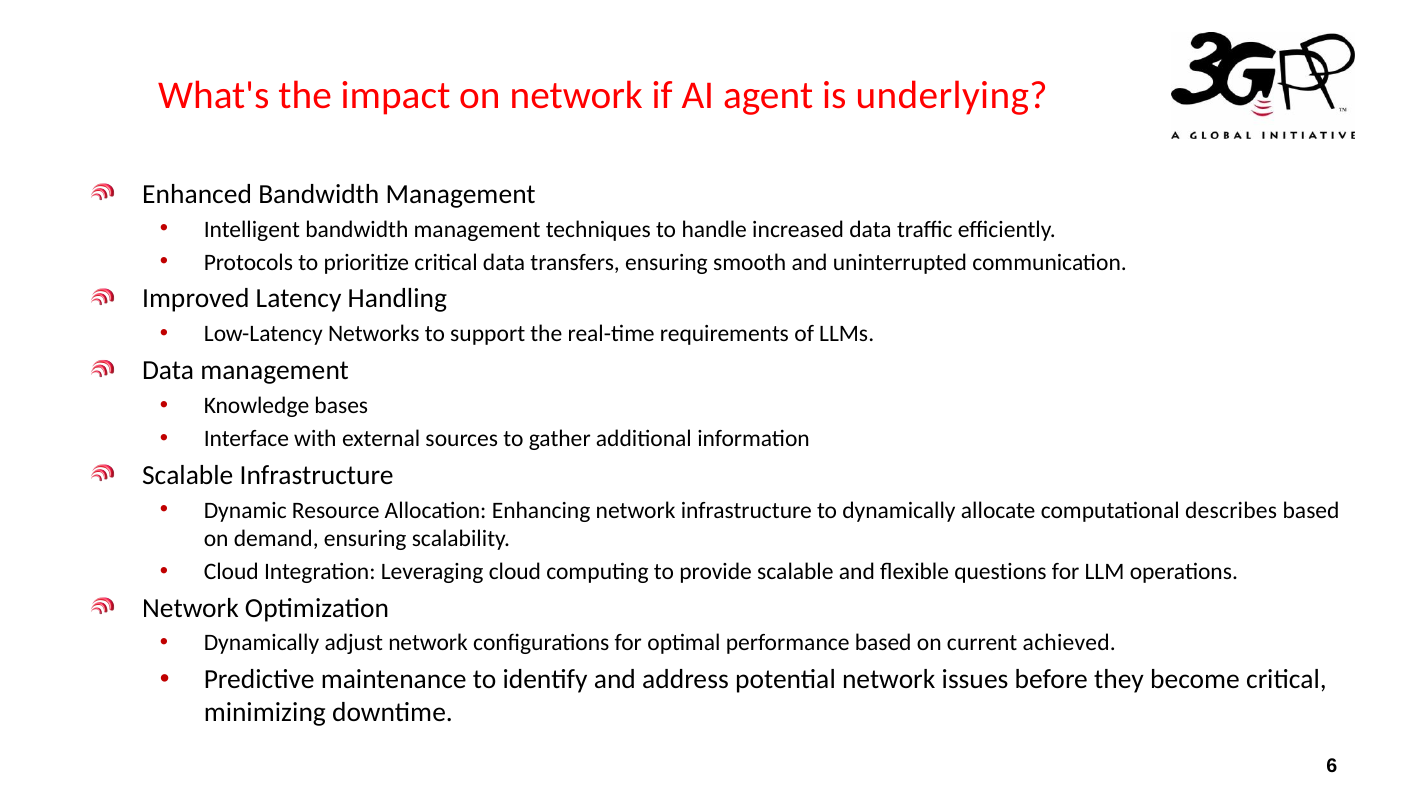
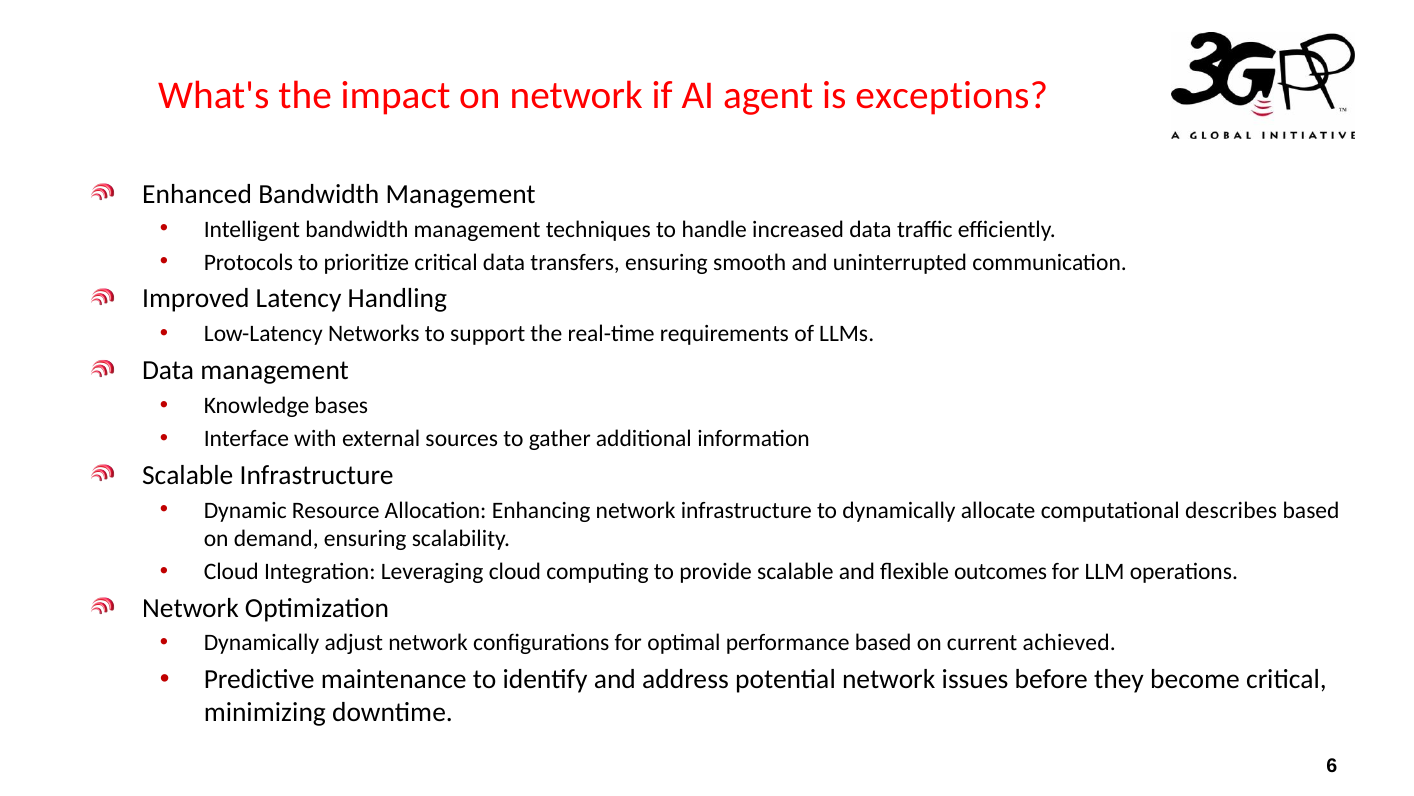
underlying: underlying -> exceptions (952, 95)
questions: questions -> outcomes (1001, 571)
